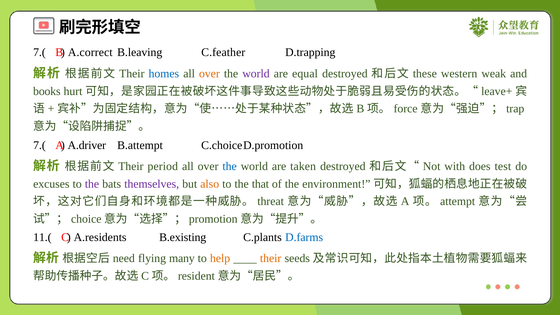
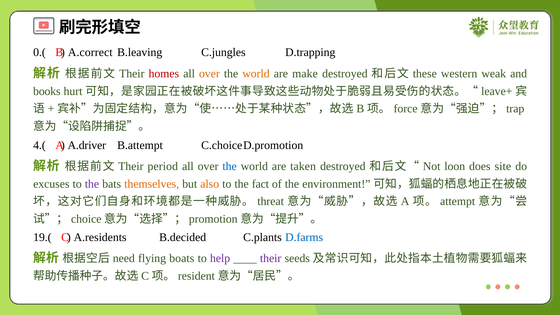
7.(: 7.( -> 0.( (39, 52)
C.feather: C.feather -> C.jungles (223, 52)
homes colour: blue -> red (164, 73)
world colour: purple -> orange (256, 73)
equal: equal -> make (305, 73)
7.(: 7.( -> 4.( (39, 145)
with: with -> loon (455, 166)
test: test -> site (503, 166)
themselves colour: purple -> orange (152, 184)
that: that -> fact (260, 184)
11.(: 11.( -> 19.( (42, 237)
B.existing: B.existing -> B.decided (183, 237)
many: many -> boats (182, 258)
help colour: orange -> purple (220, 258)
their colour: orange -> purple (271, 258)
